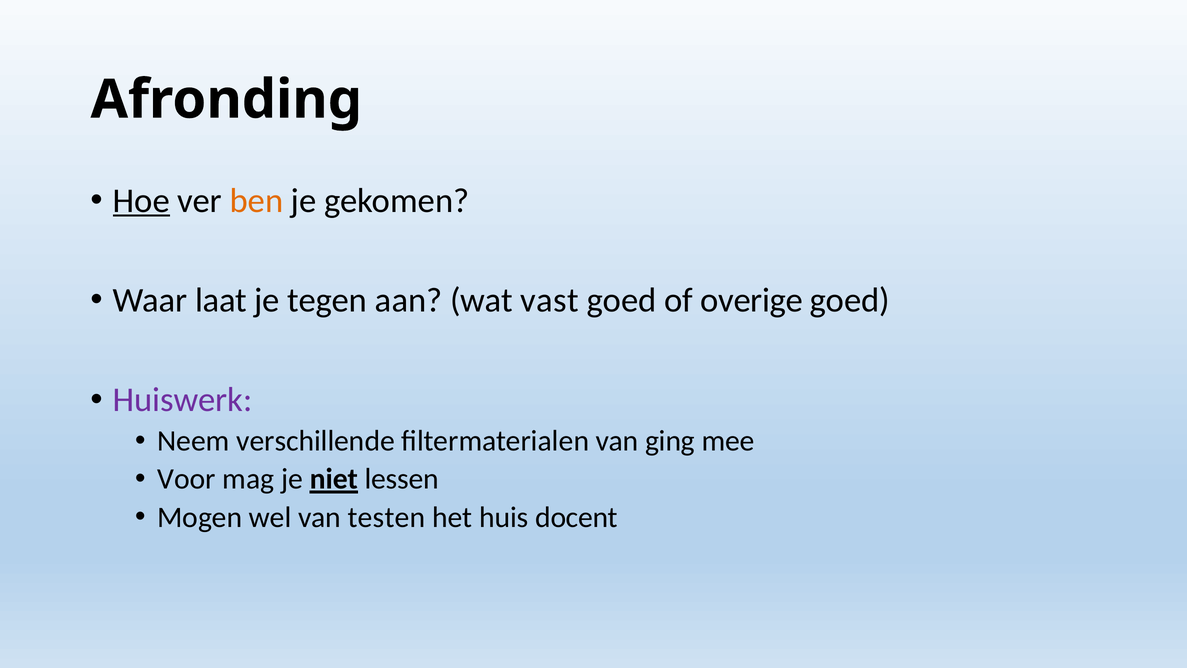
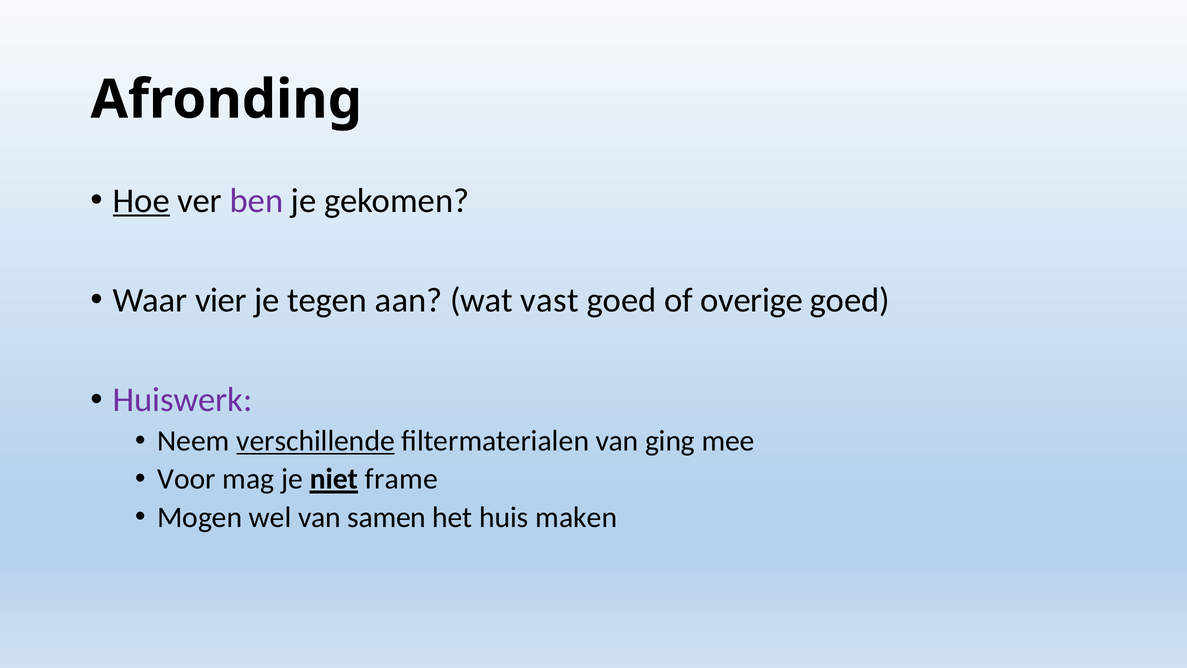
ben colour: orange -> purple (257, 201)
laat: laat -> vier (221, 300)
verschillende underline: none -> present (316, 441)
lessen: lessen -> frame (401, 479)
testen: testen -> samen (387, 517)
docent: docent -> maken (576, 517)
